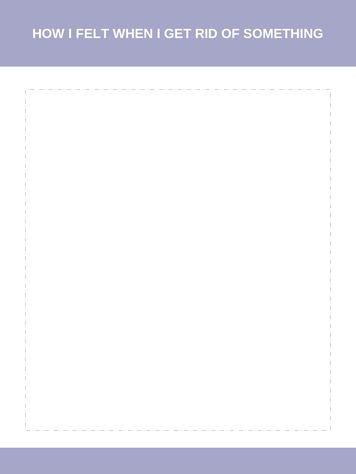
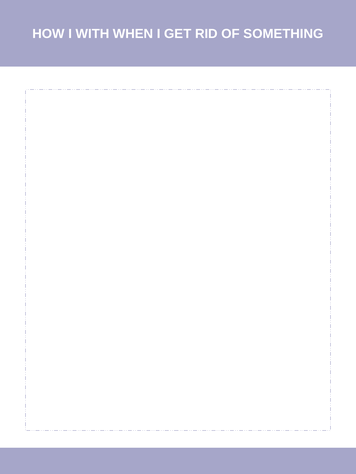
FELT: FELT -> WITH (93, 34)
